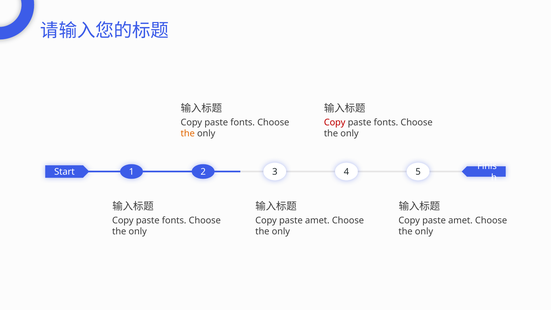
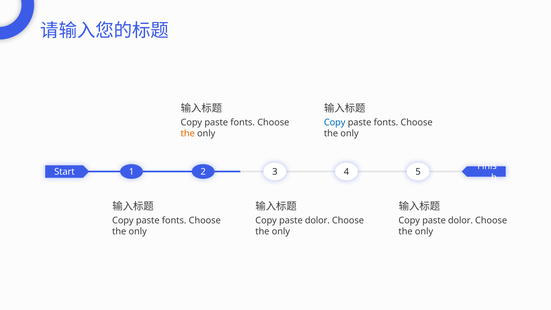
Copy colour: red -> blue (335, 122)
amet: amet -> dolor (317, 220)
amet: amet -> dolor (460, 220)
